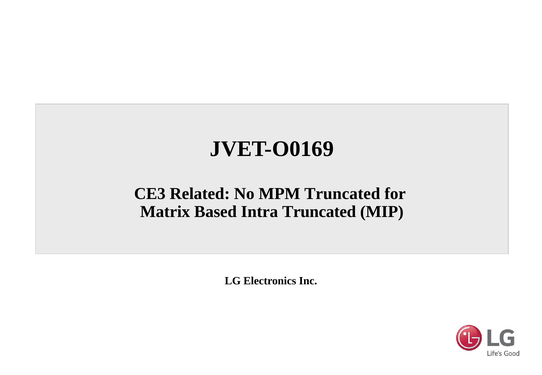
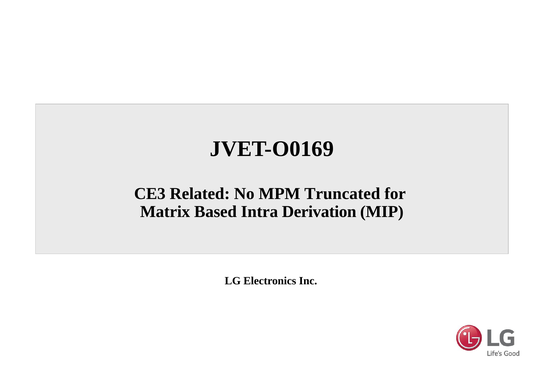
Intra Truncated: Truncated -> Derivation (319, 212)
